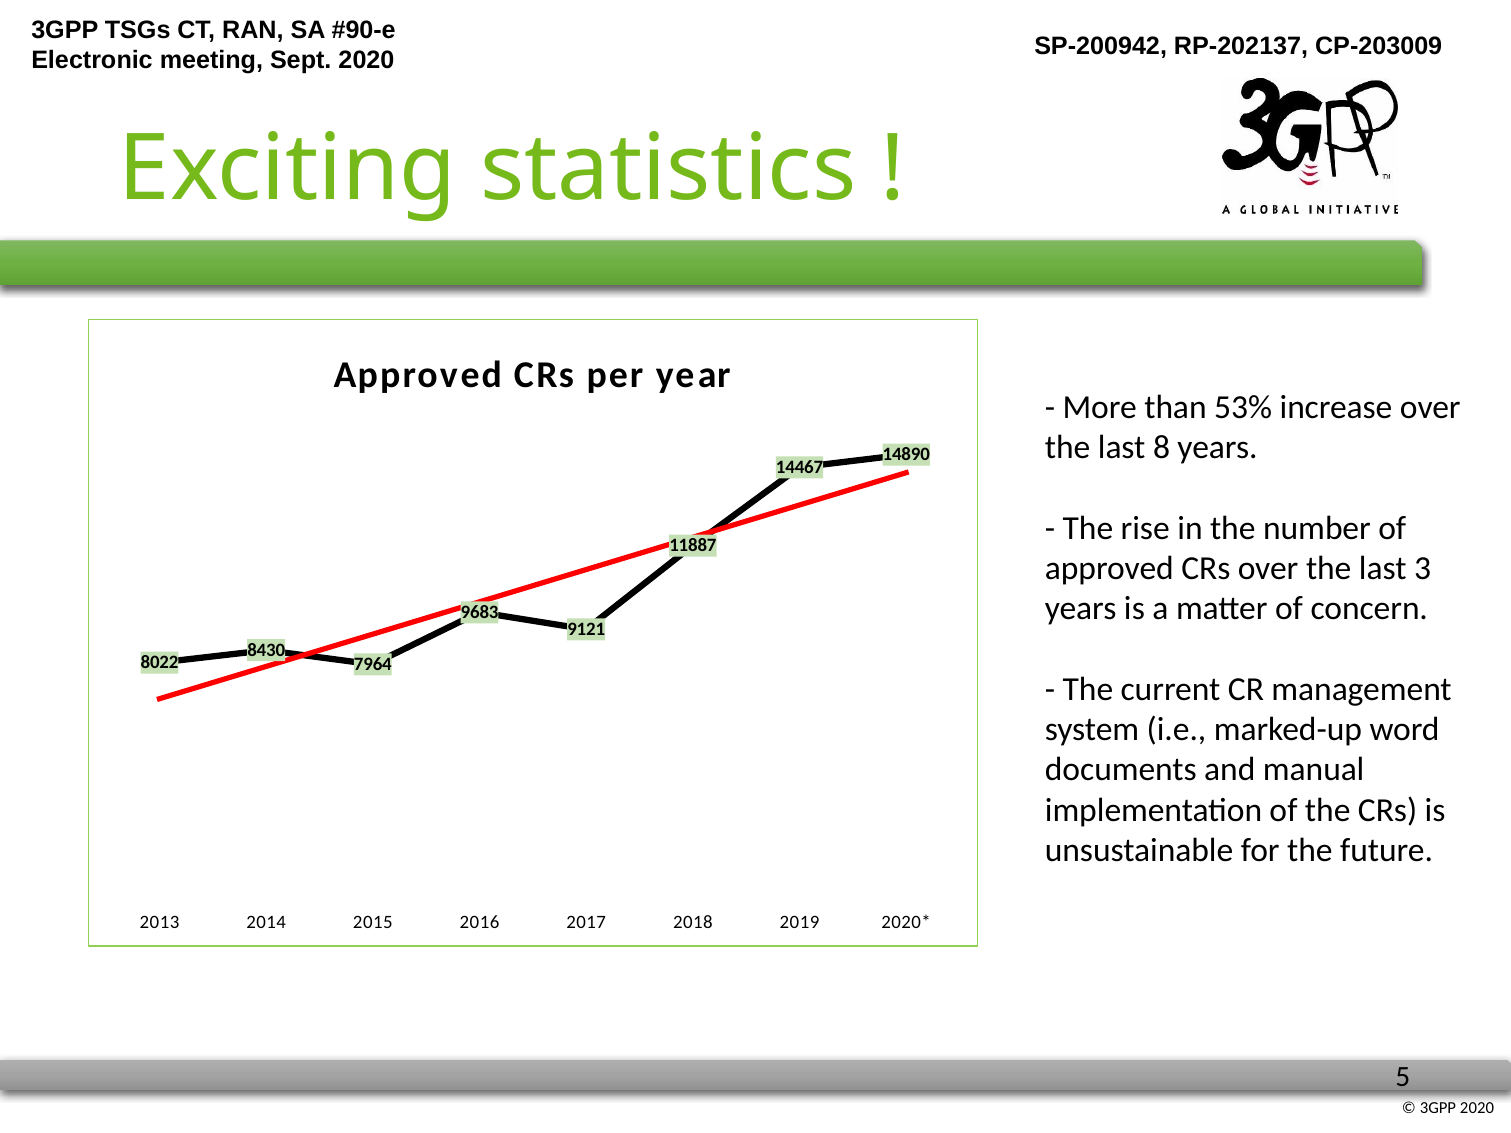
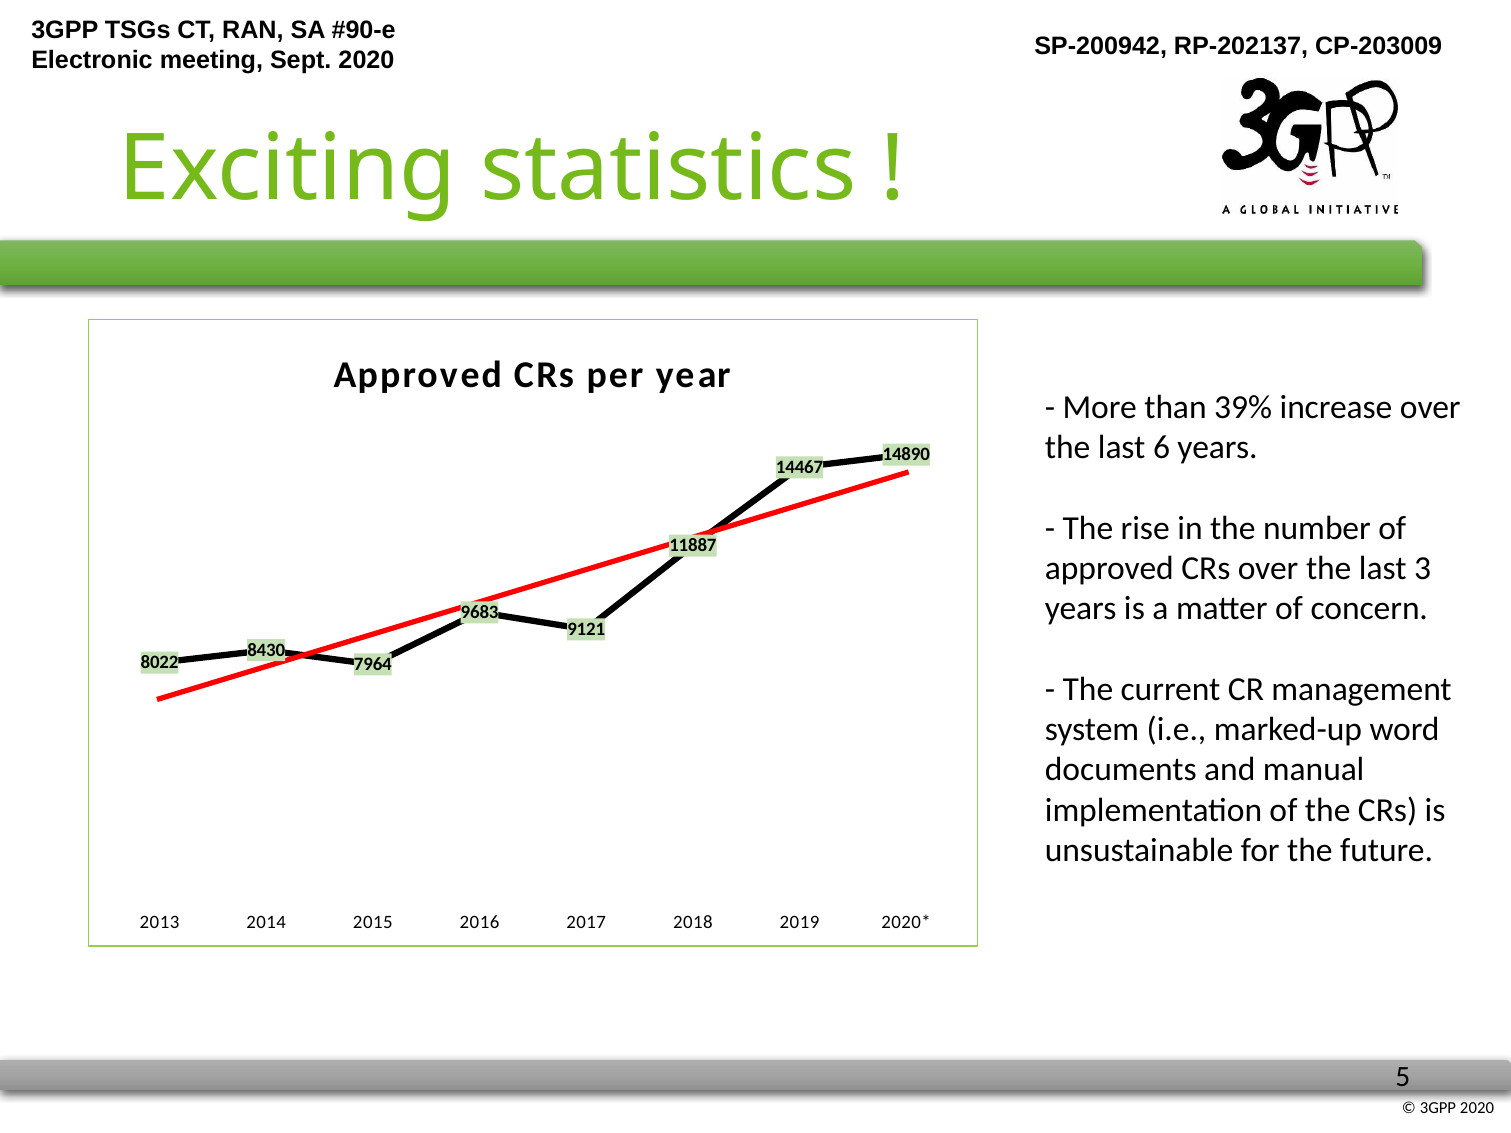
53%: 53% -> 39% (1243, 408)
8: 8 -> 6 (1162, 448)
